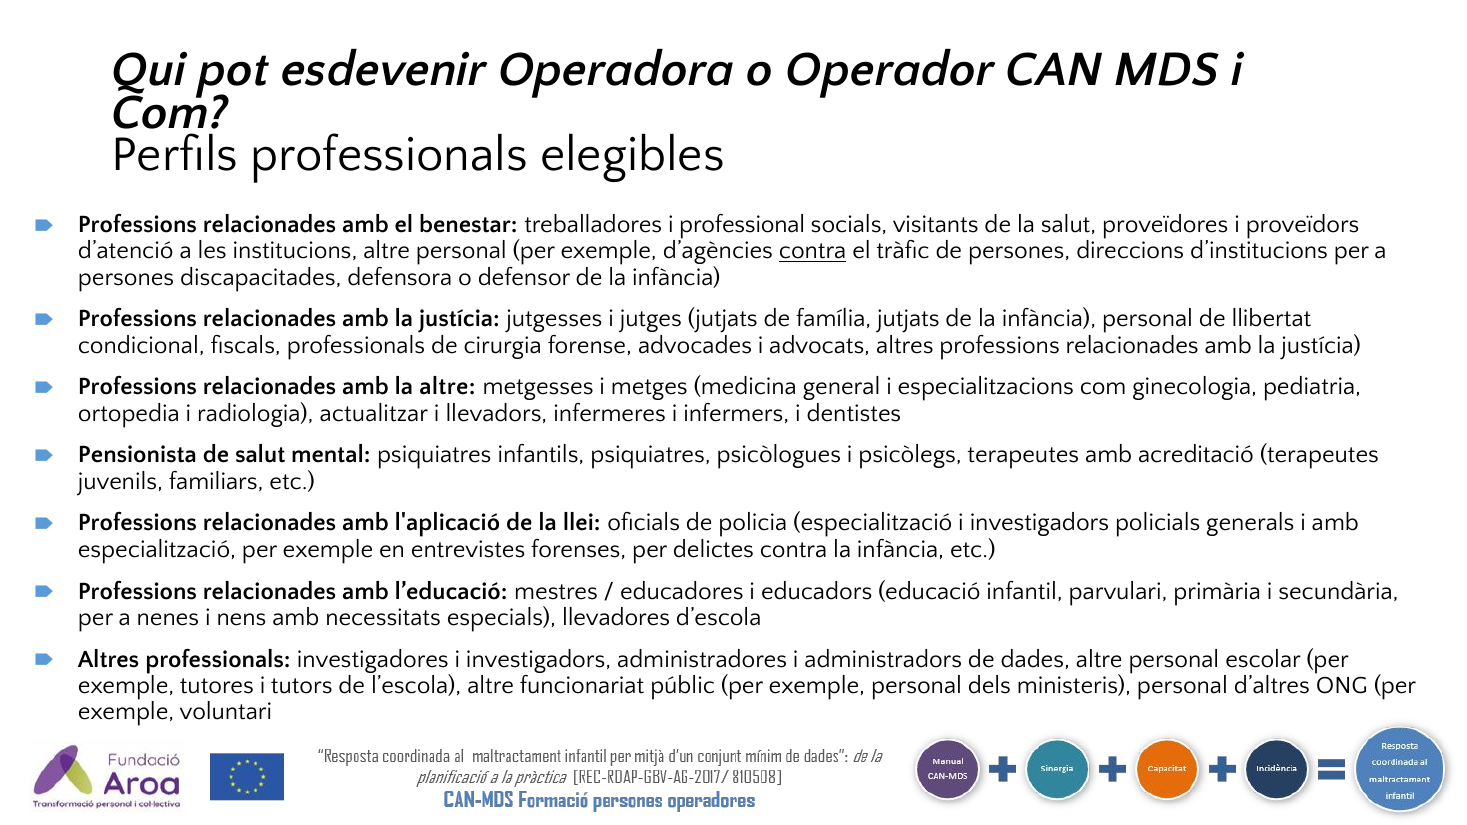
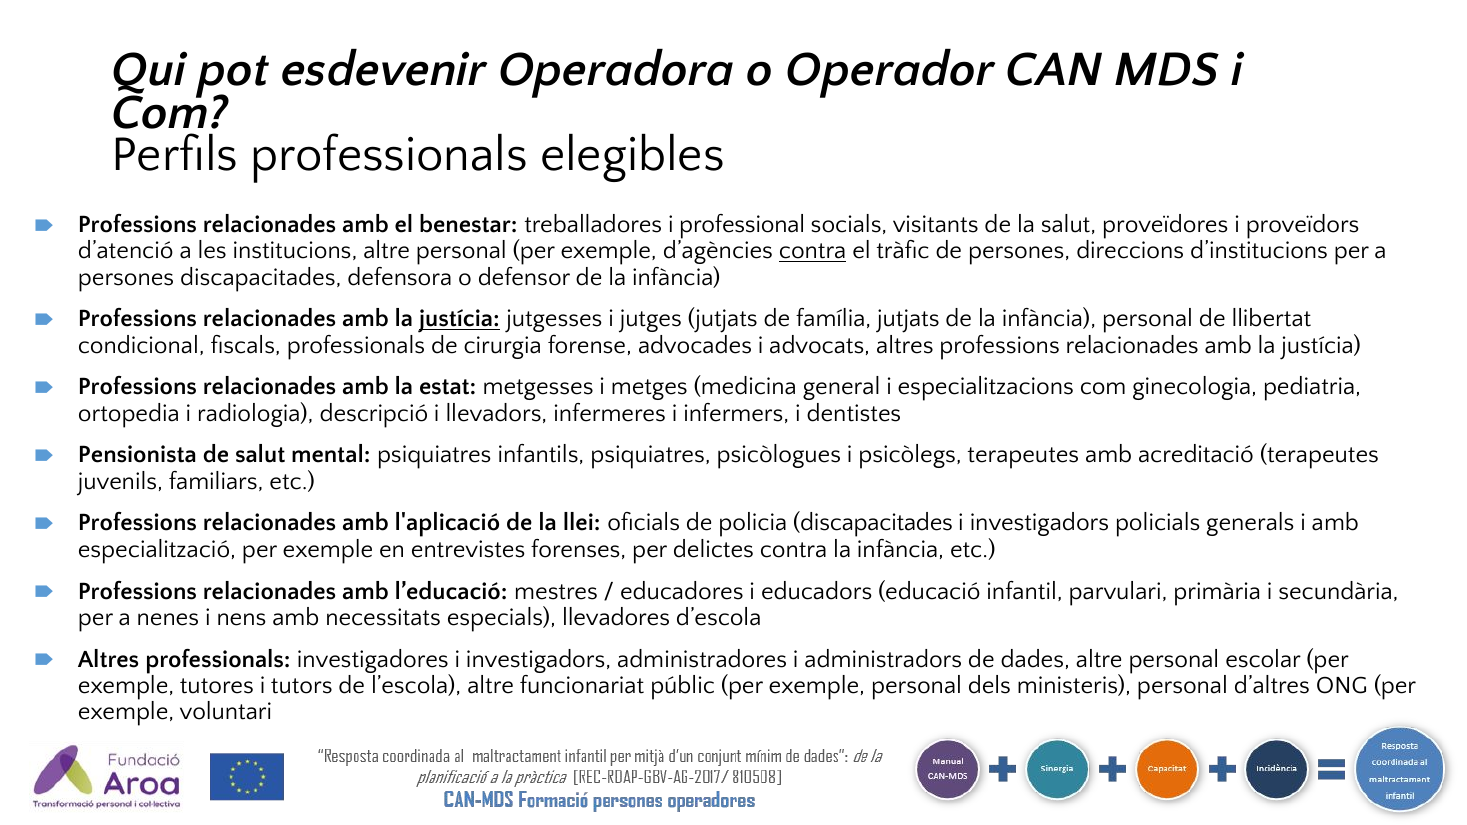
justícia underline: none -> present (459, 319)
la altre: altre -> estat (448, 387)
actualitzar: actualitzar -> descripció (374, 413)
policia especialització: especialització -> discapacitades (873, 523)
